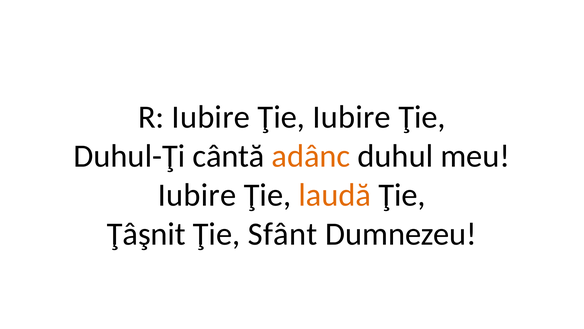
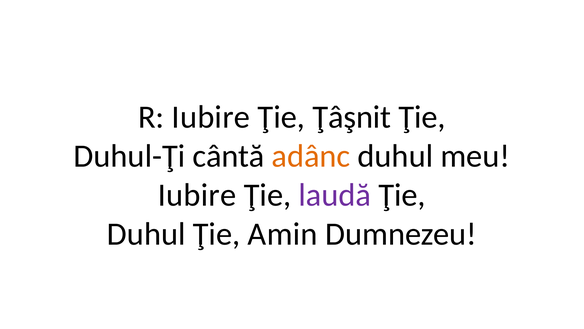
Ţie Iubire: Iubire -> Ţâşnit (352, 117)
laudă colour: orange -> purple (335, 195)
Ţâşnit: Ţâşnit -> Duhul (146, 234)
Sfânt: Sfânt -> Amin (283, 234)
